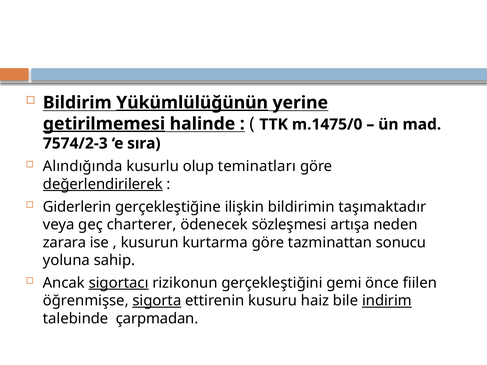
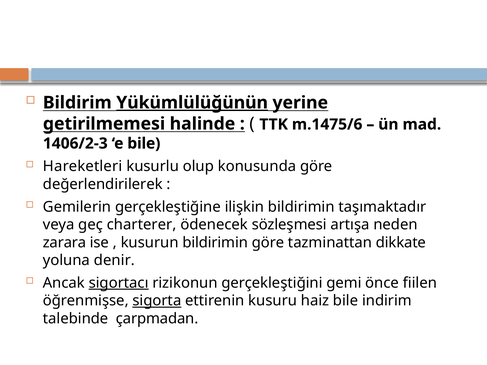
getirilmemesi underline: present -> none (104, 124)
m.1475/0: m.1475/0 -> m.1475/6 (327, 124)
7574/2-3: 7574/2-3 -> 1406/2-3 (75, 144)
e sıra: sıra -> bile (144, 144)
Alındığında: Alındığında -> Hareketleri (83, 166)
teminatları: teminatları -> konusunda (257, 166)
değerlendirilerek underline: present -> none (103, 184)
Giderlerin: Giderlerin -> Gemilerin (77, 207)
kusurun kurtarma: kurtarma -> bildirimin (215, 243)
sonucu: sonucu -> dikkate (401, 243)
sahip: sahip -> denir (114, 260)
indirim underline: present -> none (387, 301)
